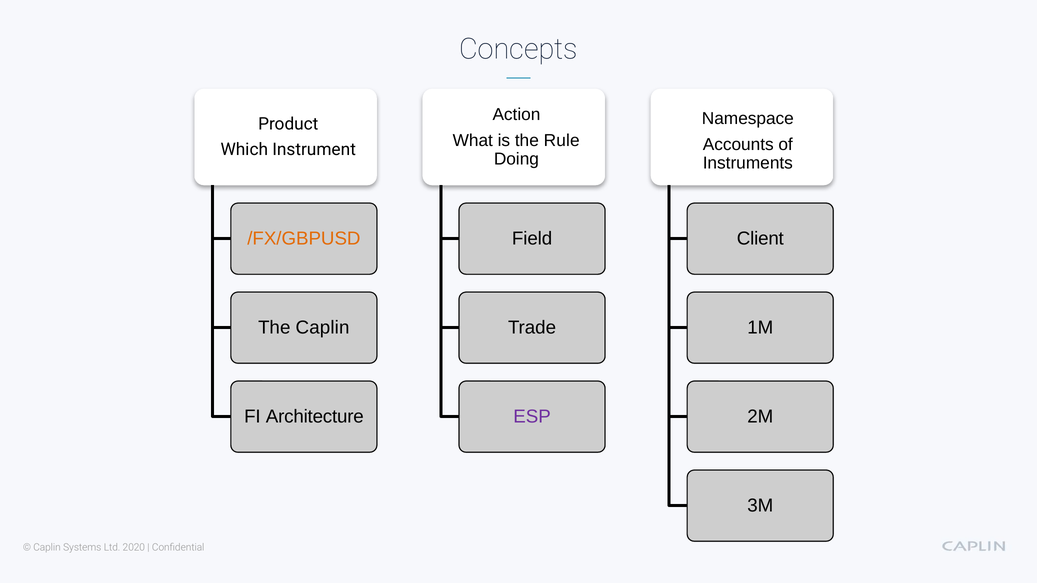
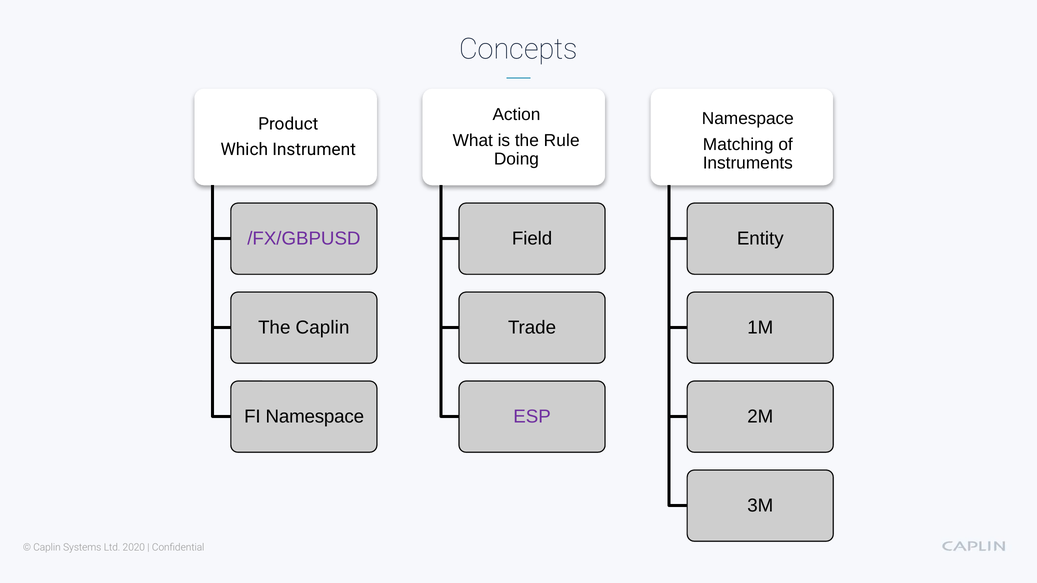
Accounts: Accounts -> Matching (738, 144)
/FX/GBPUSD colour: orange -> purple (304, 239)
Client: Client -> Entity (760, 239)
FI Architecture: Architecture -> Namespace (315, 417)
